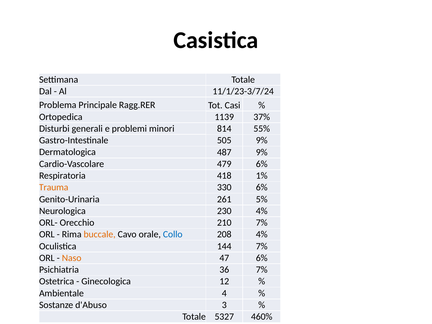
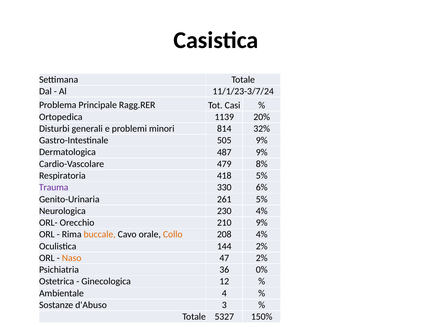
37%: 37% -> 20% (262, 117)
55%: 55% -> 32% (262, 129)
479 6%: 6% -> 8% (262, 164)
418 1%: 1% -> 5% (262, 176)
Trauma colour: orange -> purple (54, 187)
210 7%: 7% -> 9% (262, 223)
Collo colour: blue -> orange (173, 234)
144 7%: 7% -> 2% (262, 246)
47 6%: 6% -> 2% (262, 258)
36 7%: 7% -> 0% (262, 270)
460%: 460% -> 150% (262, 317)
